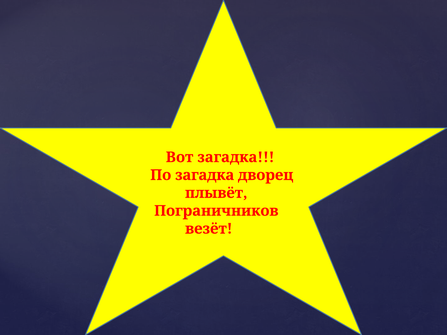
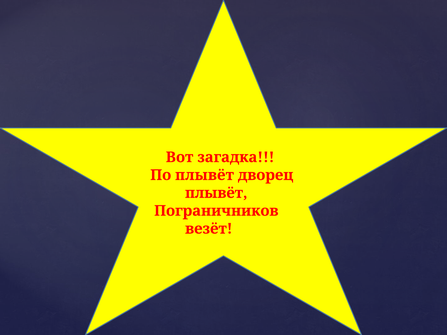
По загадка: загадка -> плывёт (205, 175)
